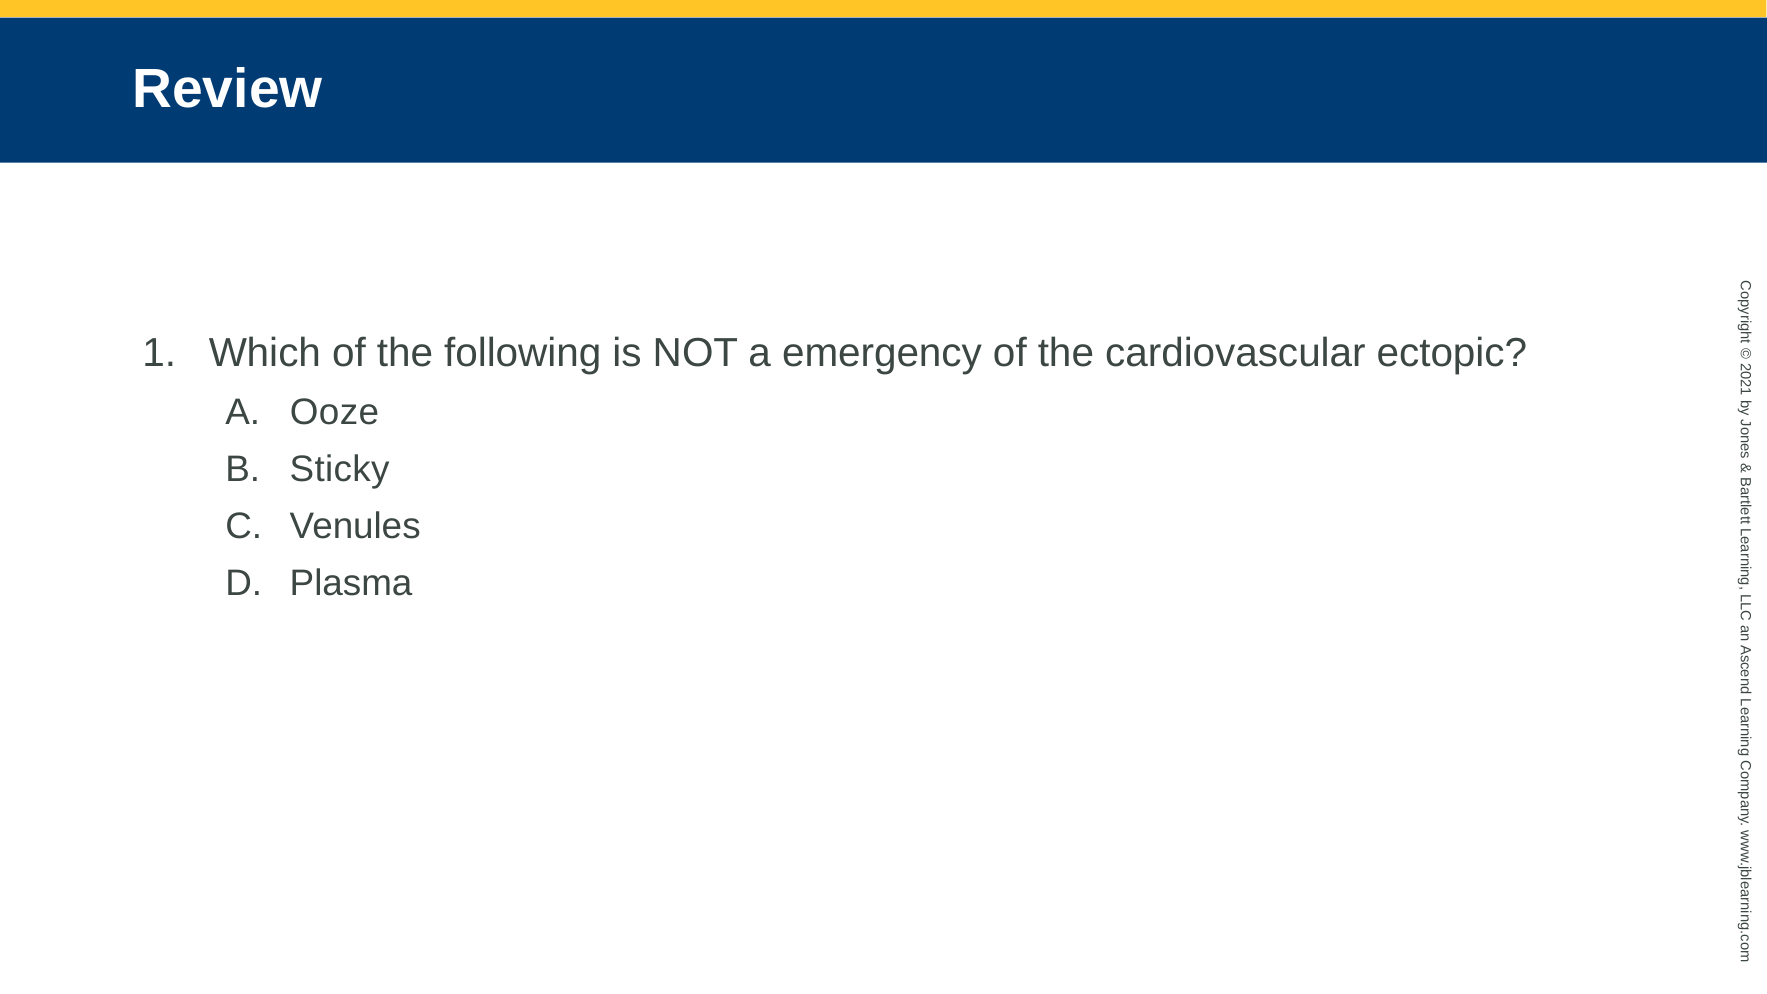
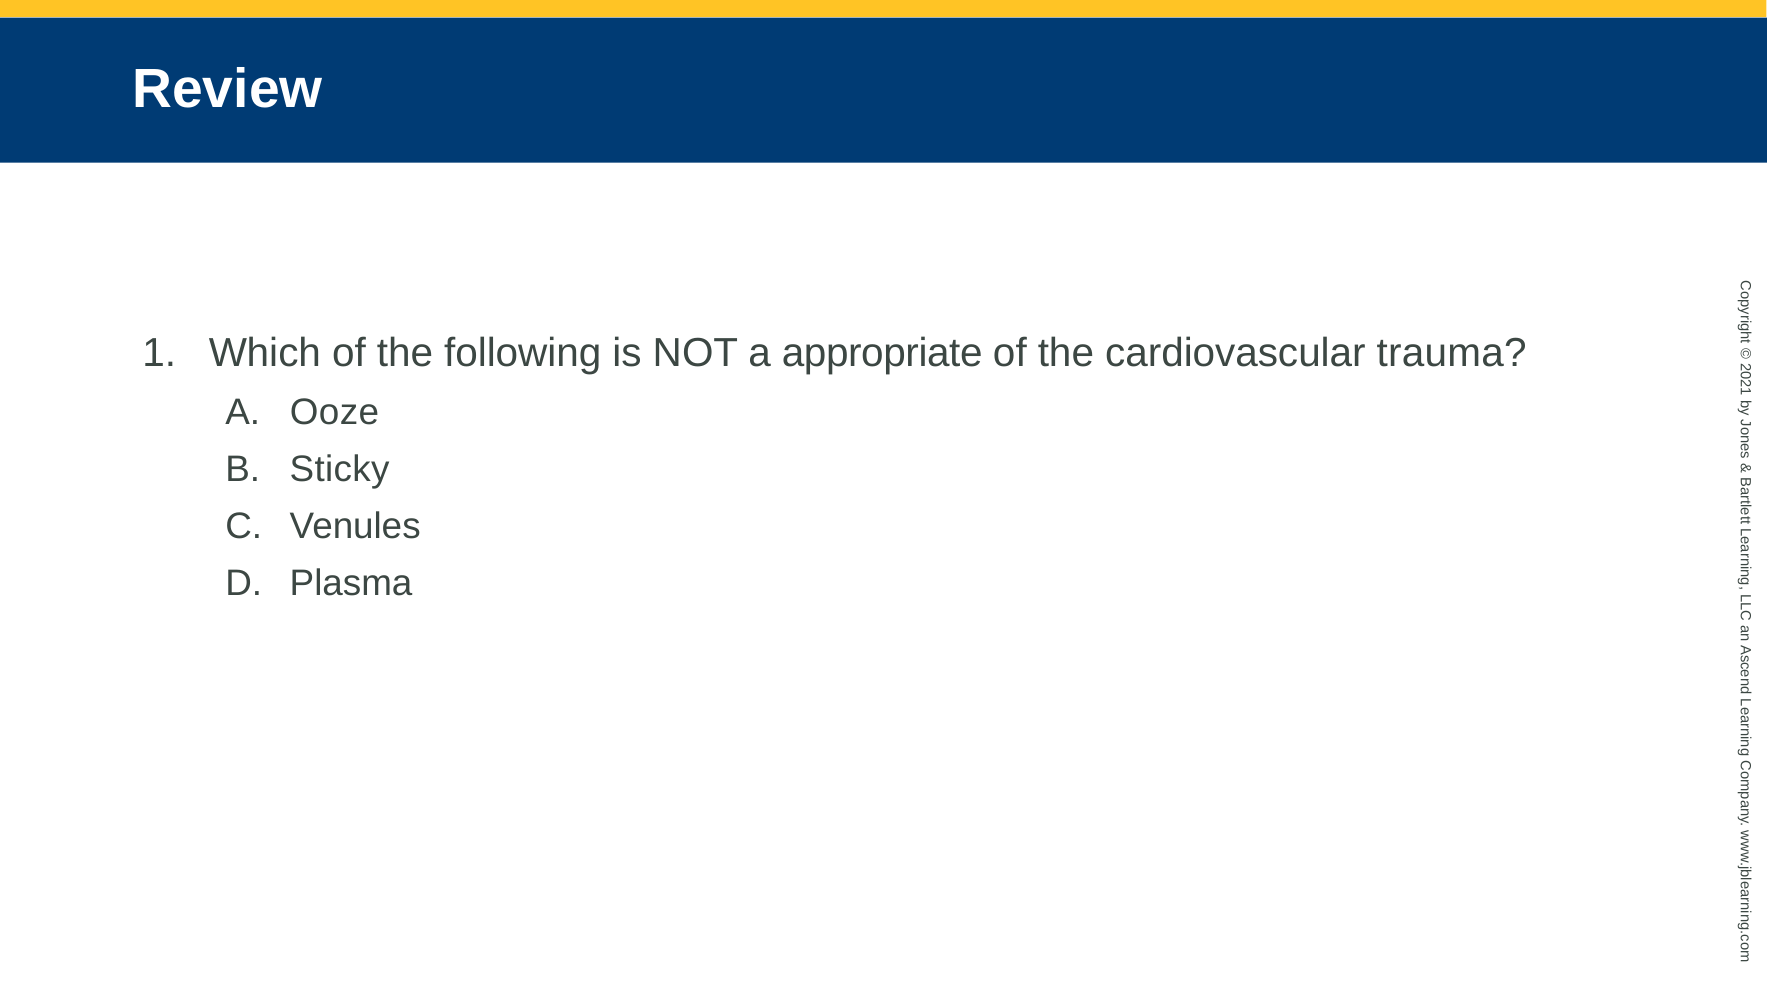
emergency: emergency -> appropriate (882, 353)
ectopic: ectopic -> trauma (1452, 353)
